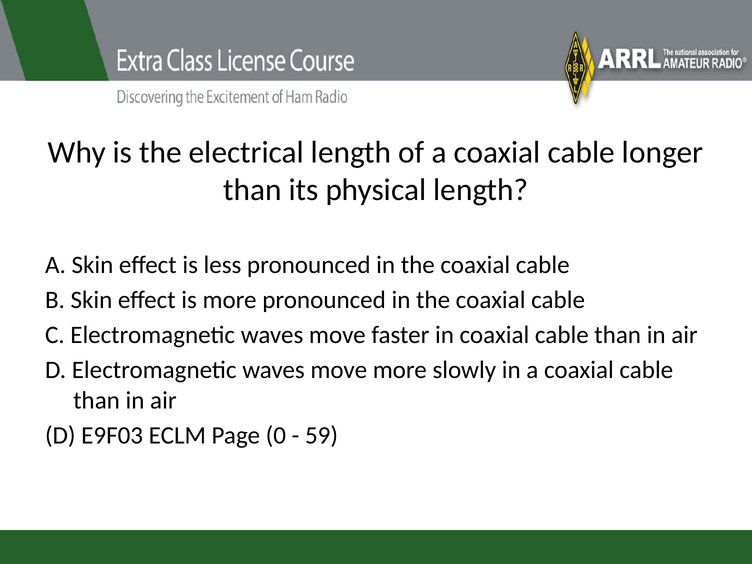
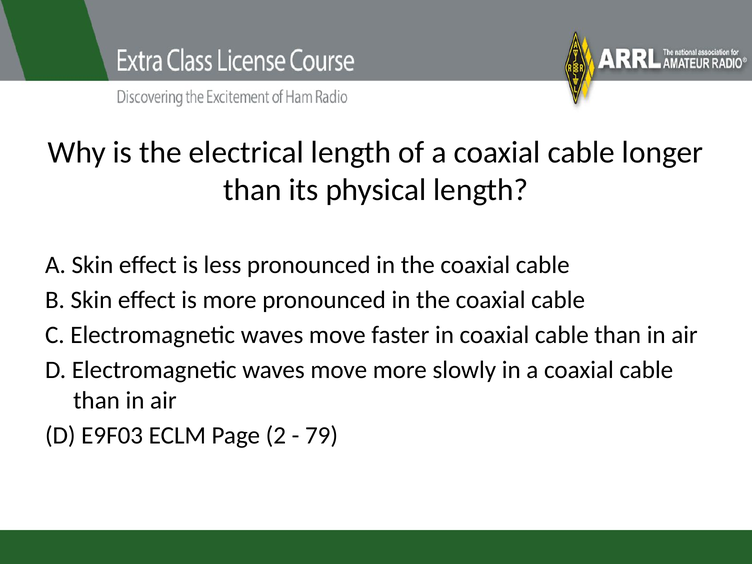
0: 0 -> 2 (276, 435)
59: 59 -> 79 (322, 435)
